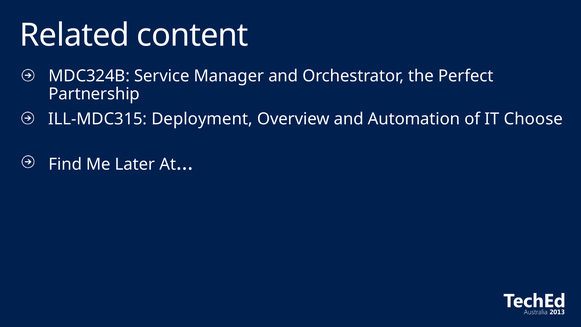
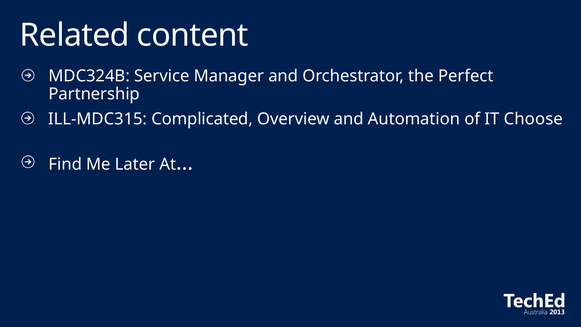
Deployment: Deployment -> Complicated (202, 119)
